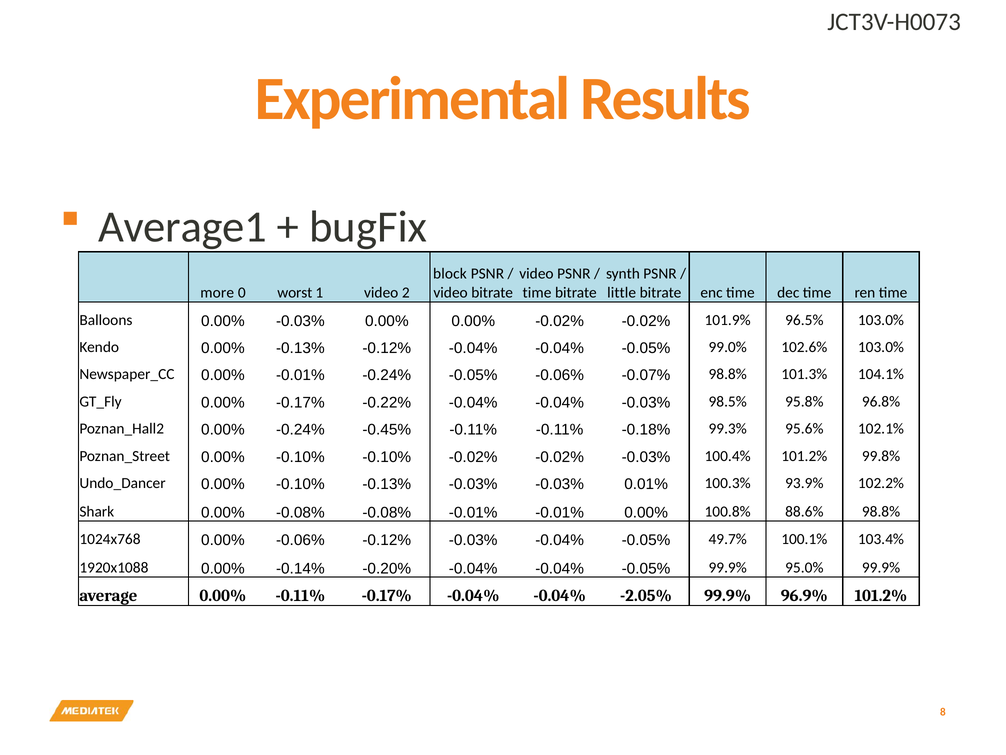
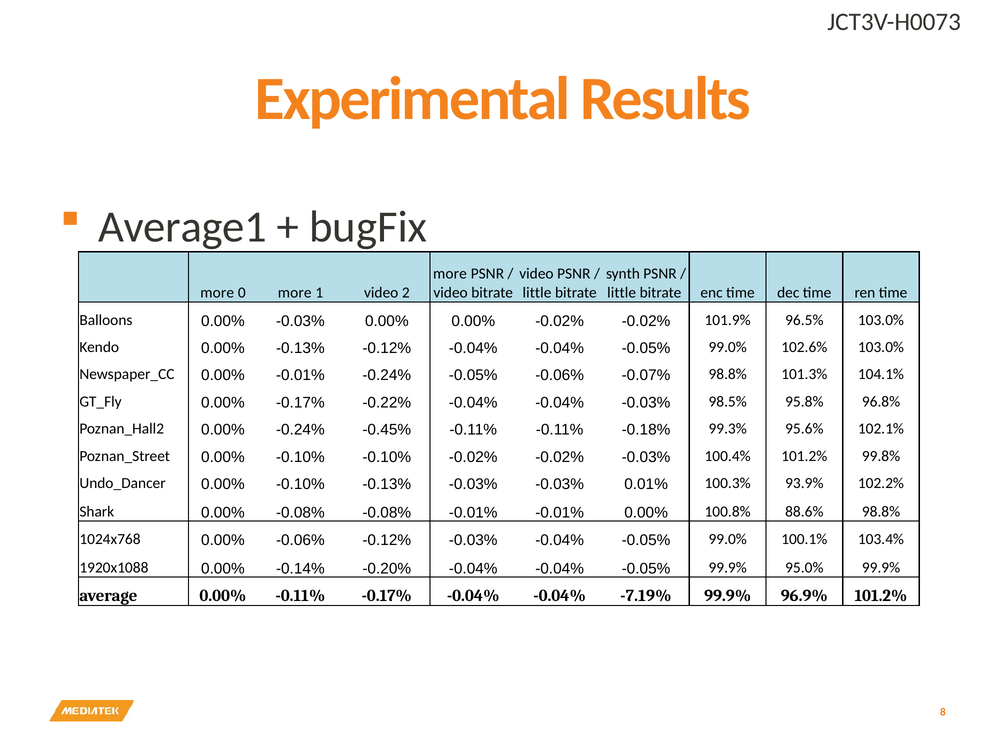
block: block -> more (450, 274)
0 worst: worst -> more (295, 293)
time: time -> little (537, 293)
-0.03% -0.04% -0.05% 49.7%: 49.7% -> 99.0% (728, 539)
-2.05%: -2.05% -> -7.19% (646, 595)
